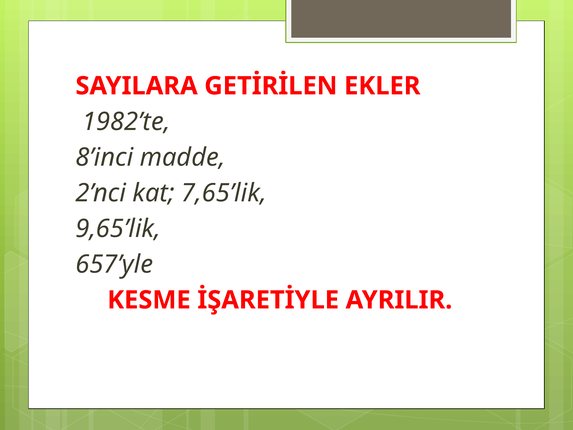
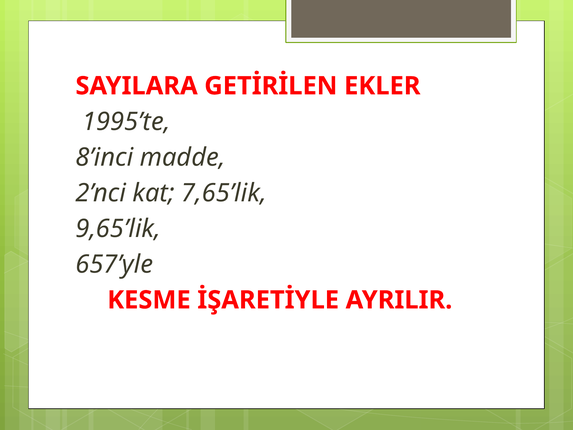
1982’te: 1982’te -> 1995’te (126, 122)
